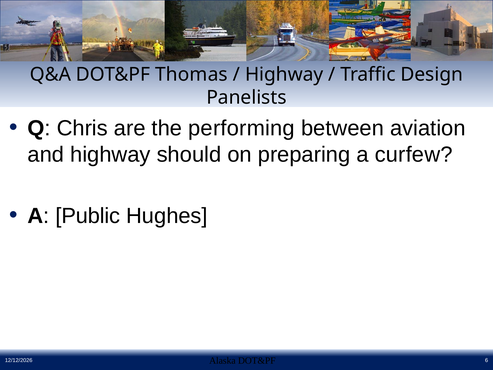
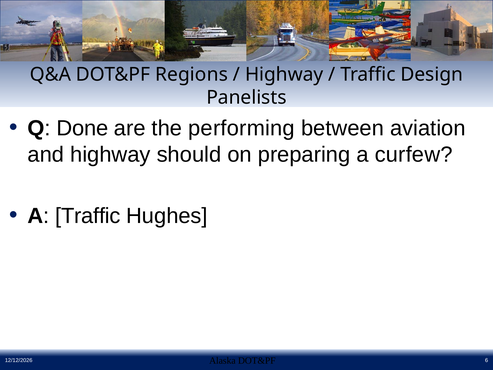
Thomas: Thomas -> Regions (191, 74)
Chris: Chris -> Done (82, 128)
A Public: Public -> Traffic (88, 216)
